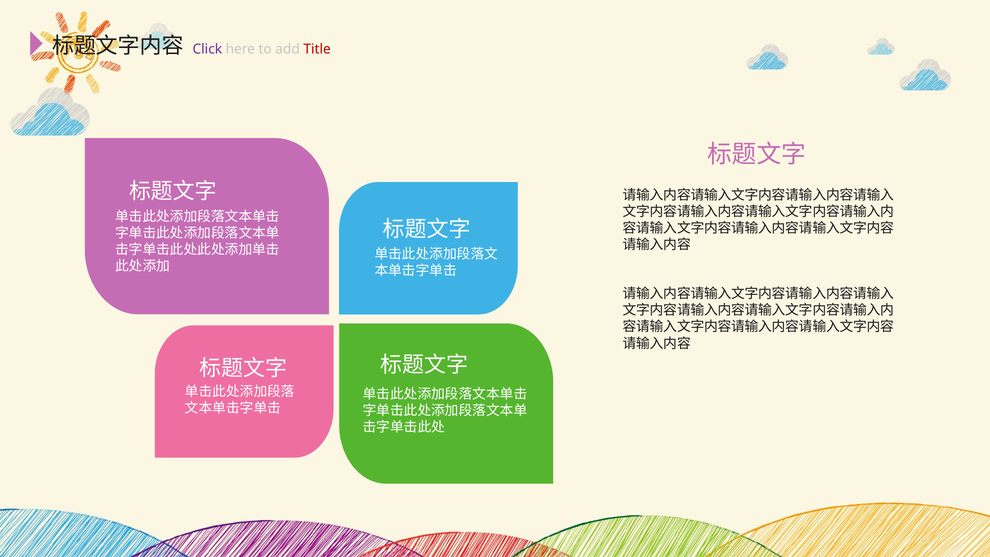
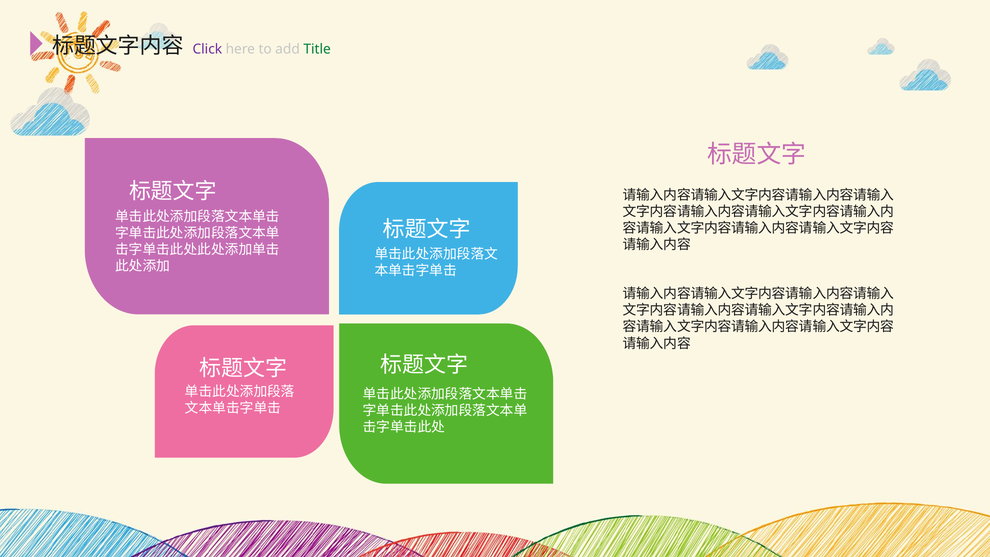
Title colour: red -> green (317, 49)
